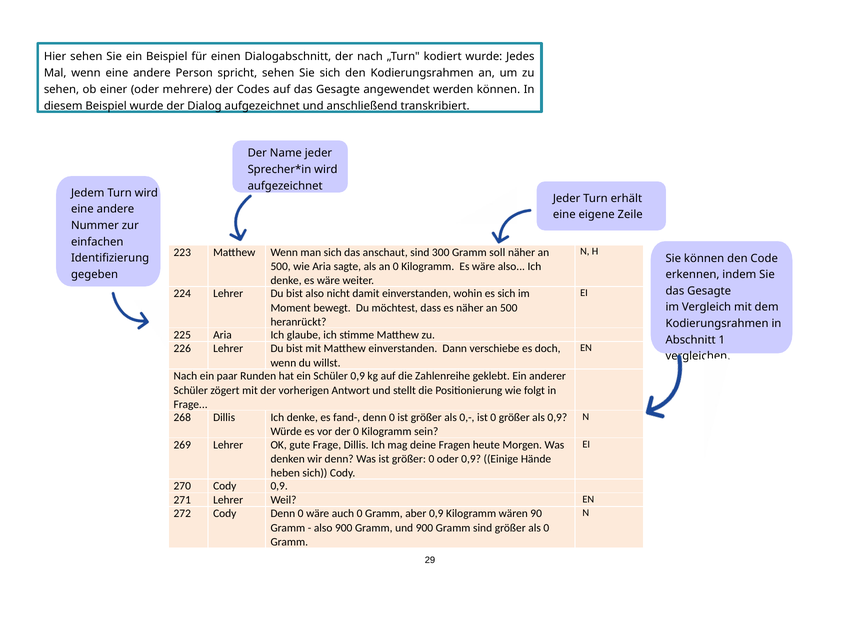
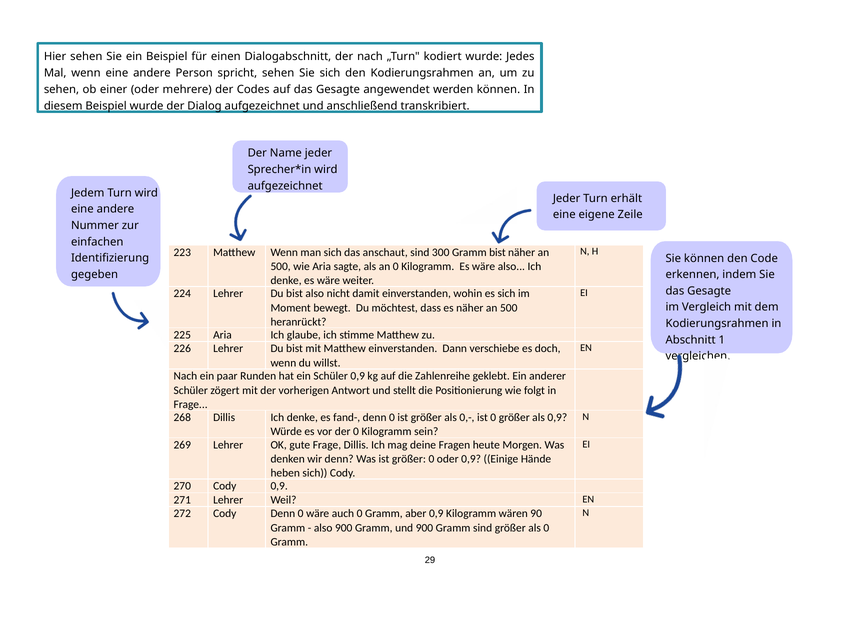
Gramm soll: soll -> bist (497, 252)
